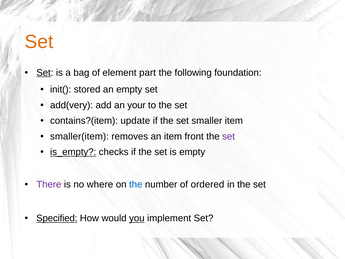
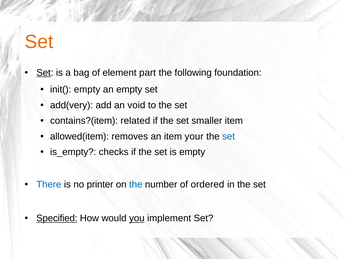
init( stored: stored -> empty (87, 89)
your: your -> void (136, 105)
update: update -> related (135, 121)
smaller(item: smaller(item -> allowed(item (79, 136)
front: front -> your (194, 136)
set colour: purple -> blue (229, 136)
is_empty underline: present -> none (73, 152)
There colour: purple -> blue (49, 184)
where: where -> printer (100, 184)
